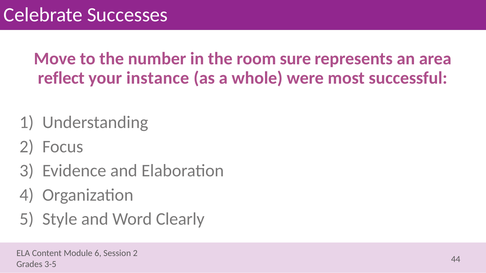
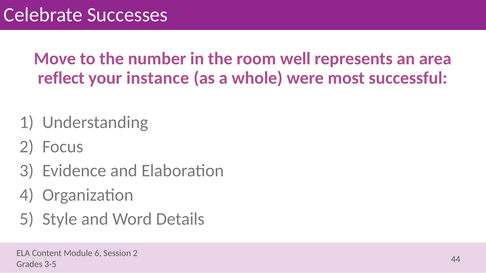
sure: sure -> well (295, 59)
Clearly: Clearly -> Details (180, 219)
